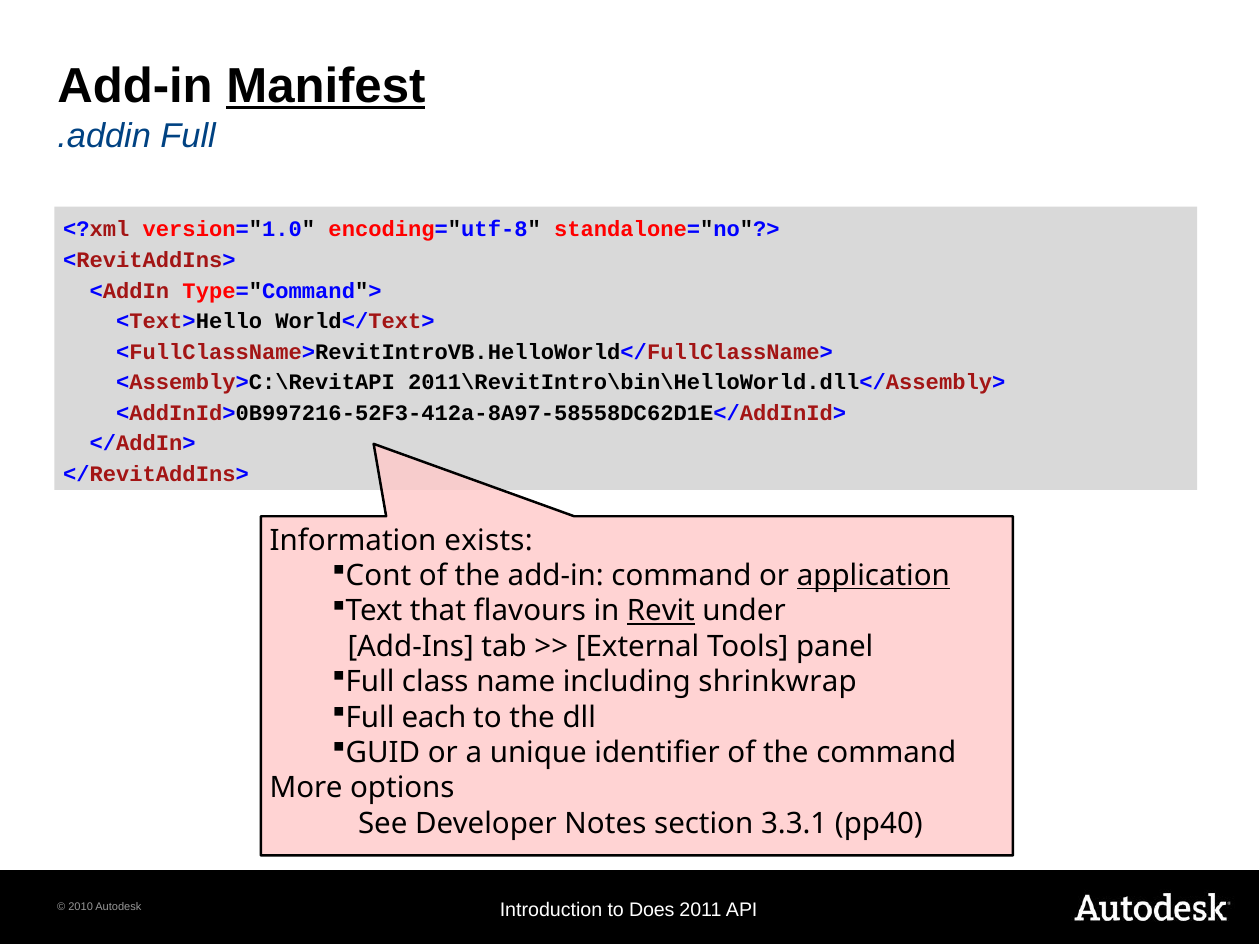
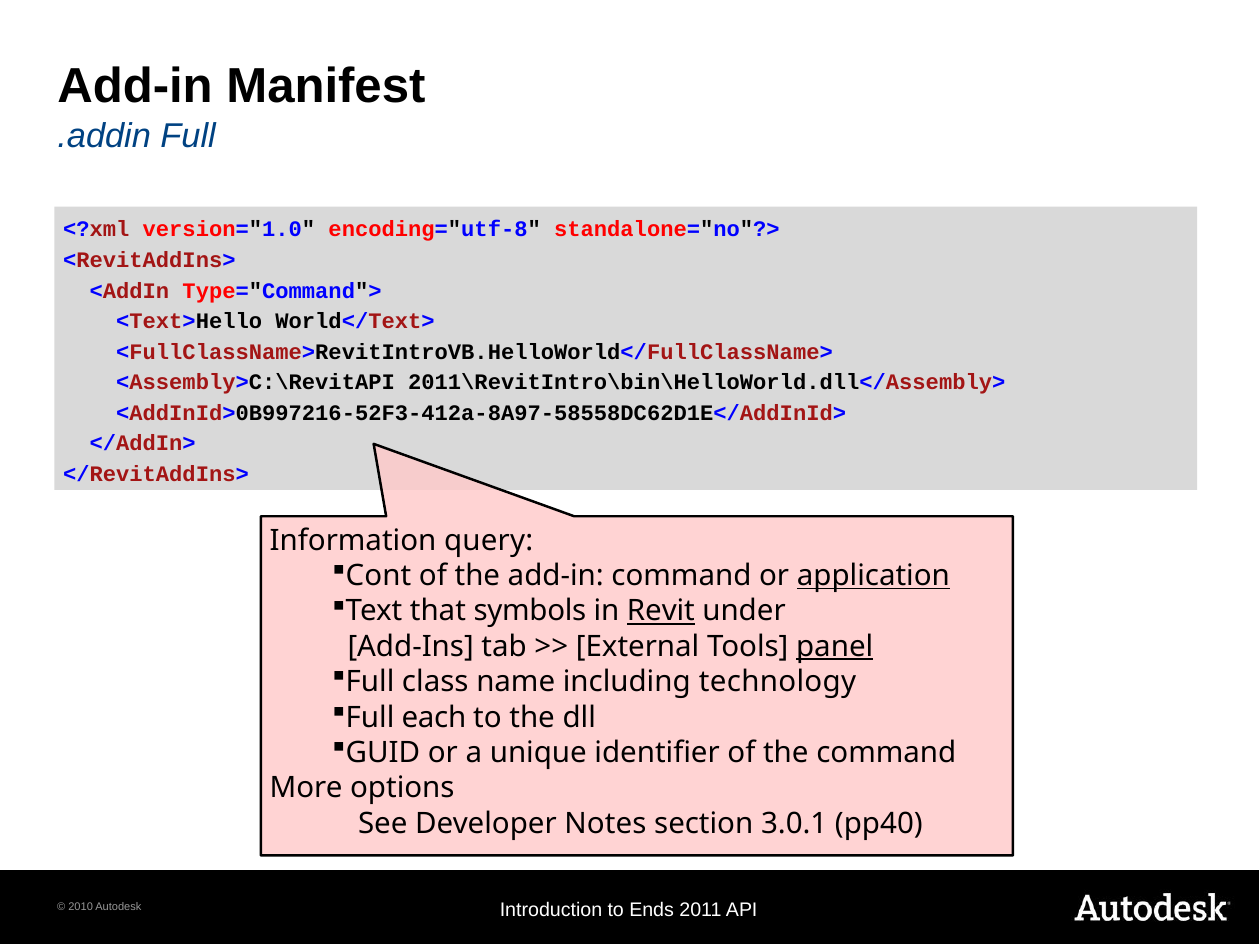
Manifest underline: present -> none (326, 87)
exists: exists -> query (489, 540)
flavours: flavours -> symbols (530, 611)
panel underline: none -> present (835, 647)
shrinkwrap: shrinkwrap -> technology (778, 682)
3.3.1: 3.3.1 -> 3.0.1 (794, 824)
Does: Does -> Ends (652, 910)
